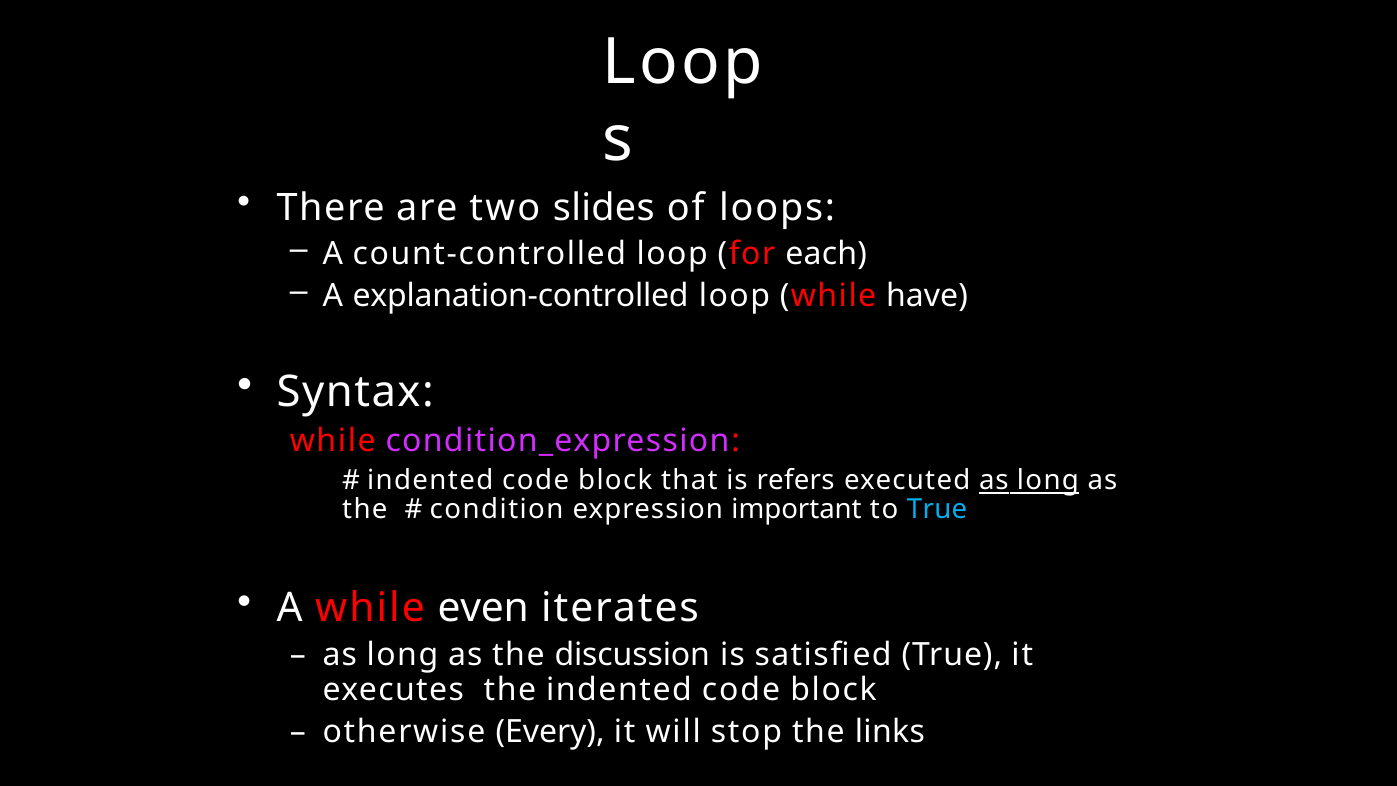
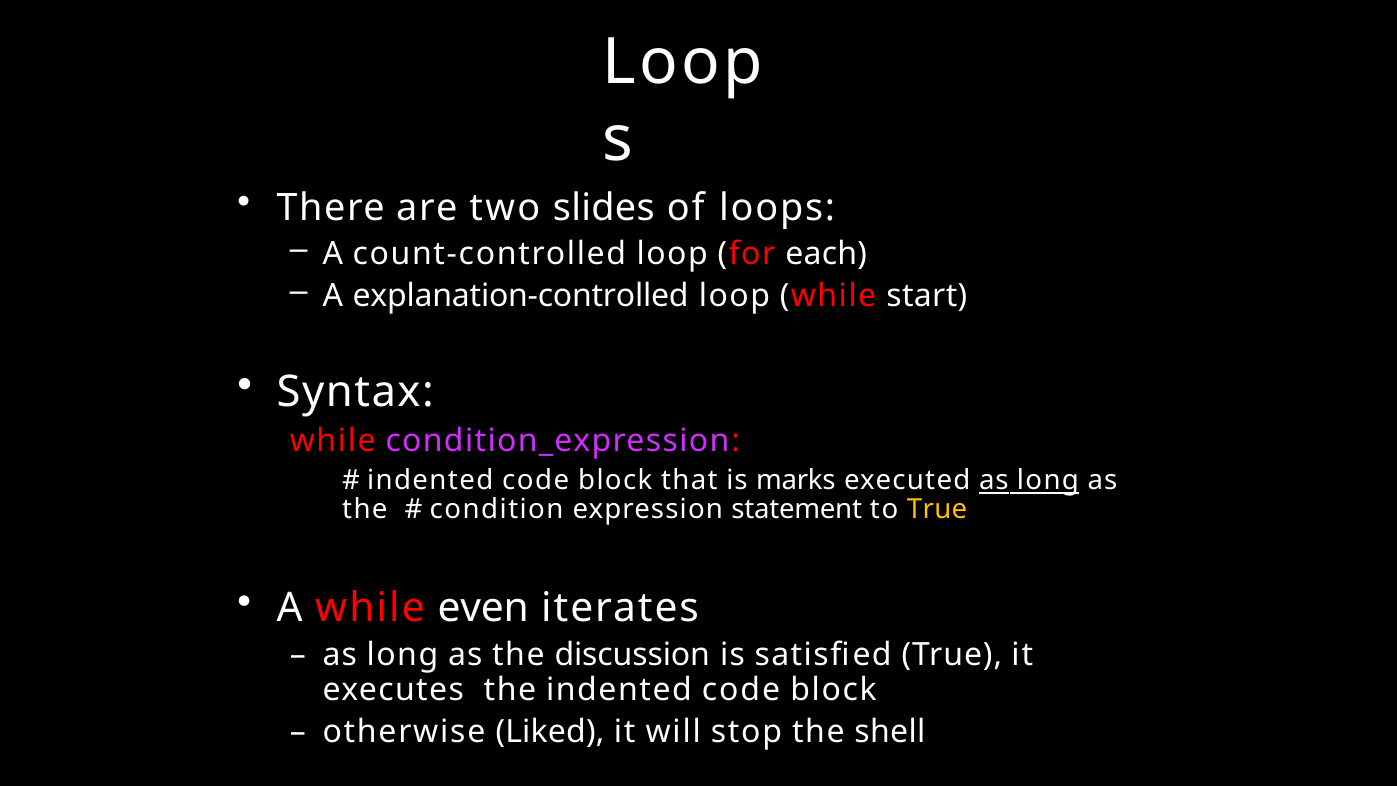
have: have -> start (927, 296)
refers: refers -> marks (796, 480)
important: important -> statement (797, 509)
True colour: light blue -> yellow (937, 509)
Every: Every -> Liked (550, 732)
links: links -> shell (890, 732)
